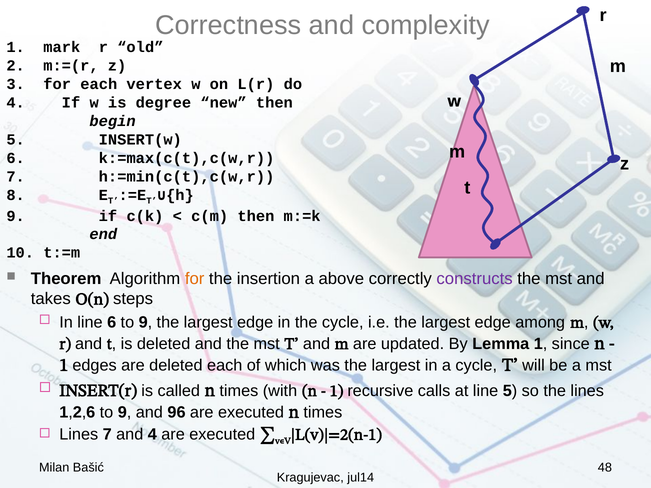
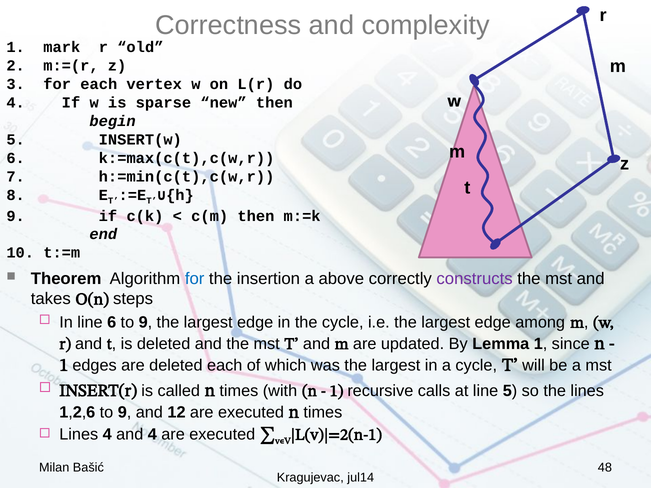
degree: degree -> sparse (163, 103)
for colour: orange -> blue (195, 279)
96: 96 -> 12 (177, 413)
Lines 7: 7 -> 4 (107, 435)
